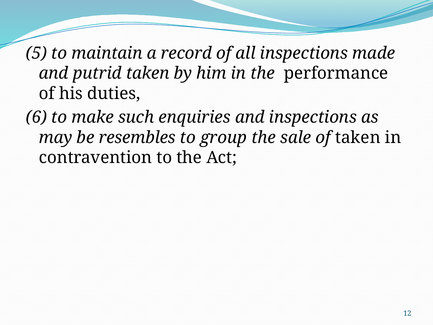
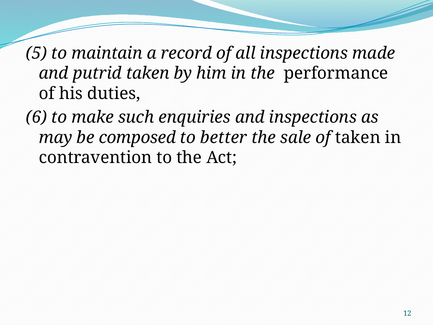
resembles: resembles -> composed (137, 137)
group: group -> better (224, 137)
